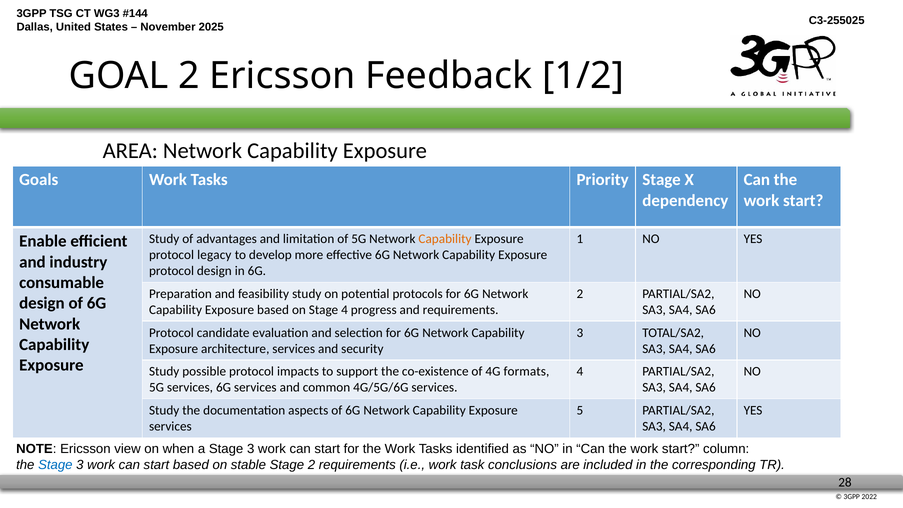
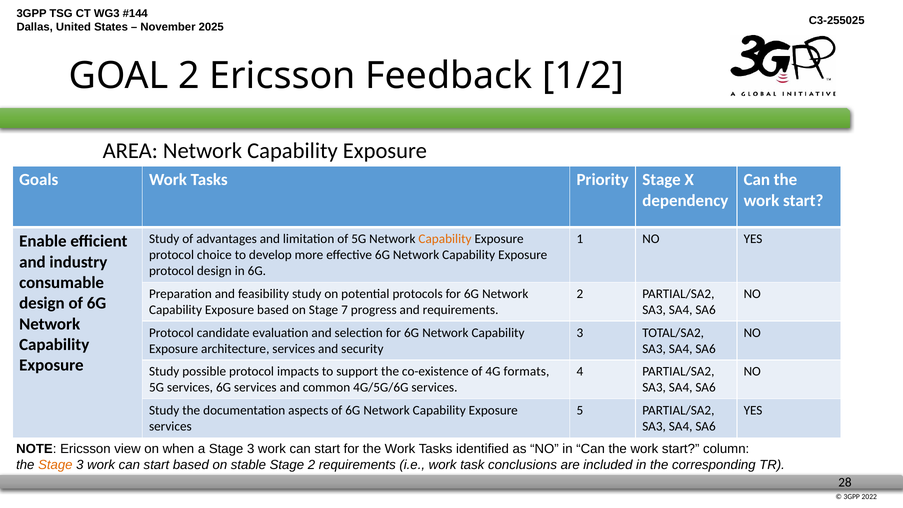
legacy: legacy -> choice (214, 255)
Stage 4: 4 -> 7 (345, 310)
Stage colour: blue -> orange (55, 465)
